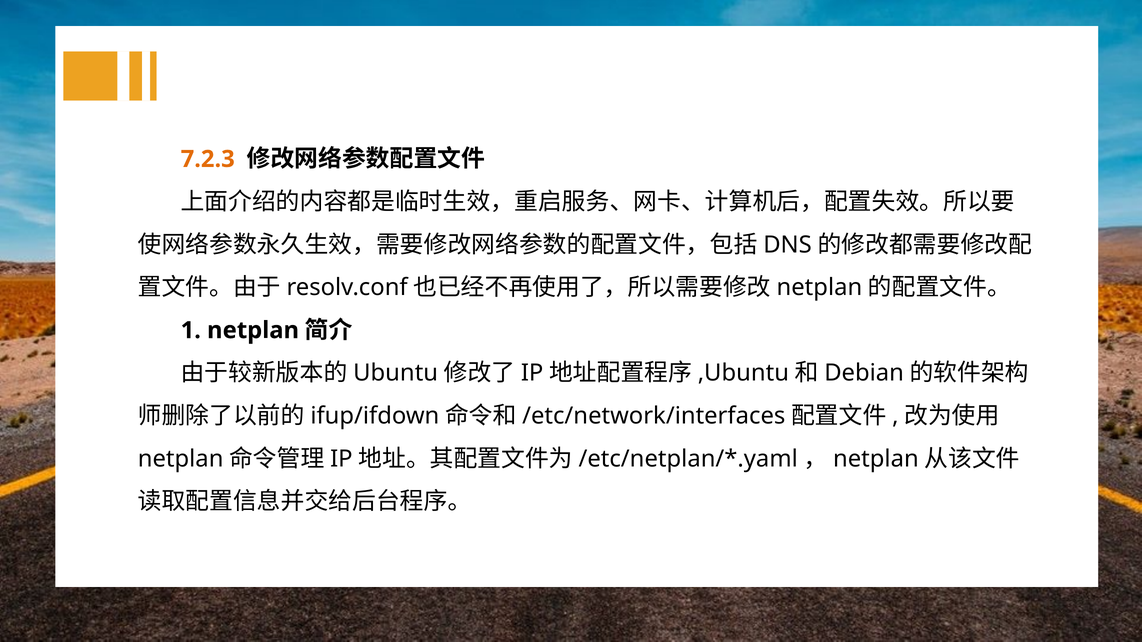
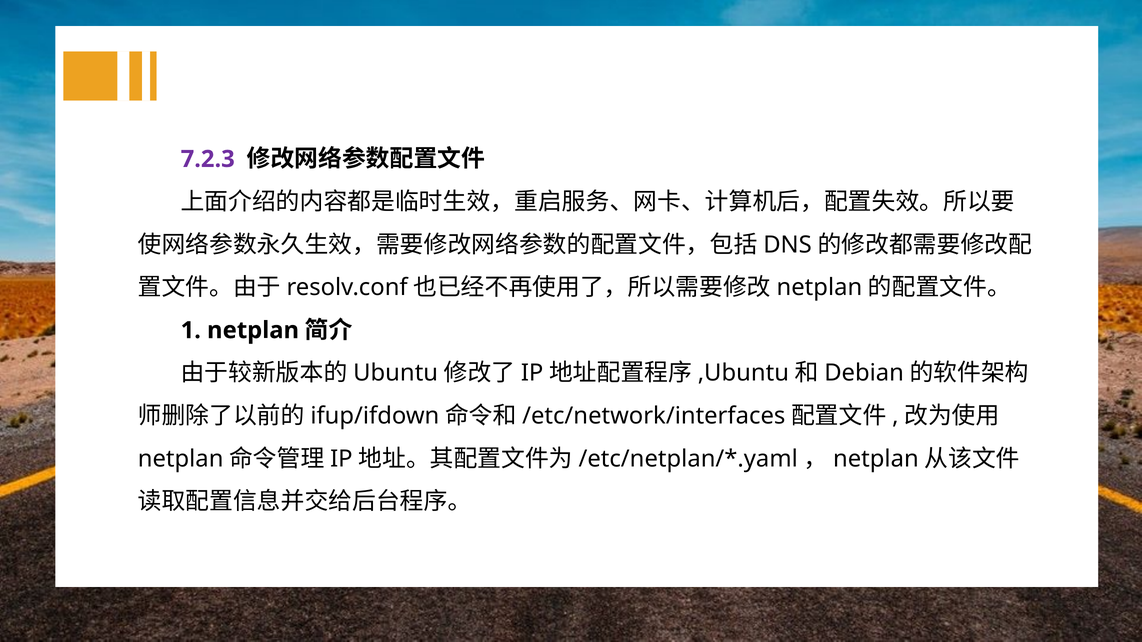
7.2.3 colour: orange -> purple (208, 159)
